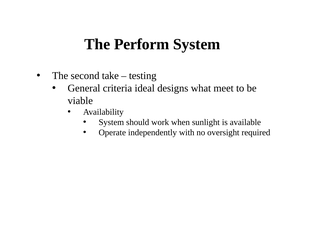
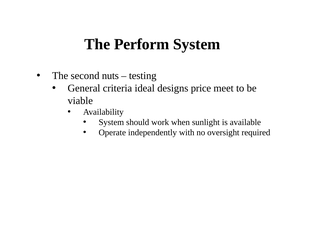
take: take -> nuts (110, 76)
what: what -> price (201, 88)
